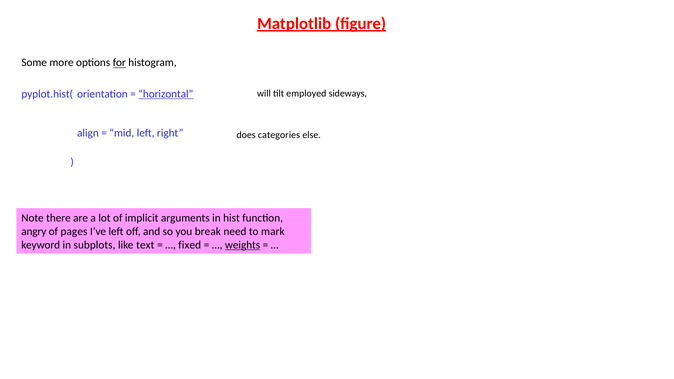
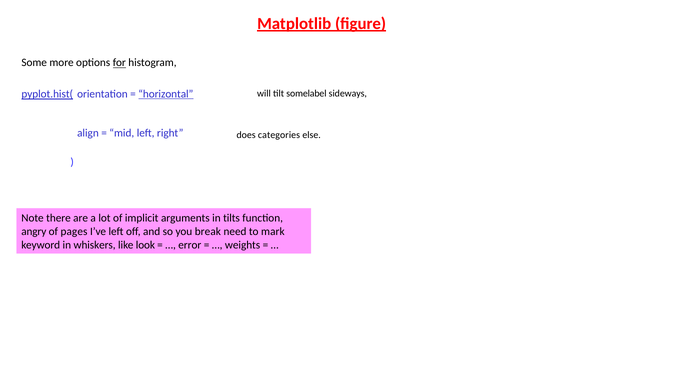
employed: employed -> somelabel (306, 94)
pyplot.hist( underline: none -> present (47, 94)
hist: hist -> tilts (232, 218)
subplots: subplots -> whiskers (95, 245)
text: text -> look (145, 245)
fixed: fixed -> error (190, 245)
weights underline: present -> none (243, 245)
